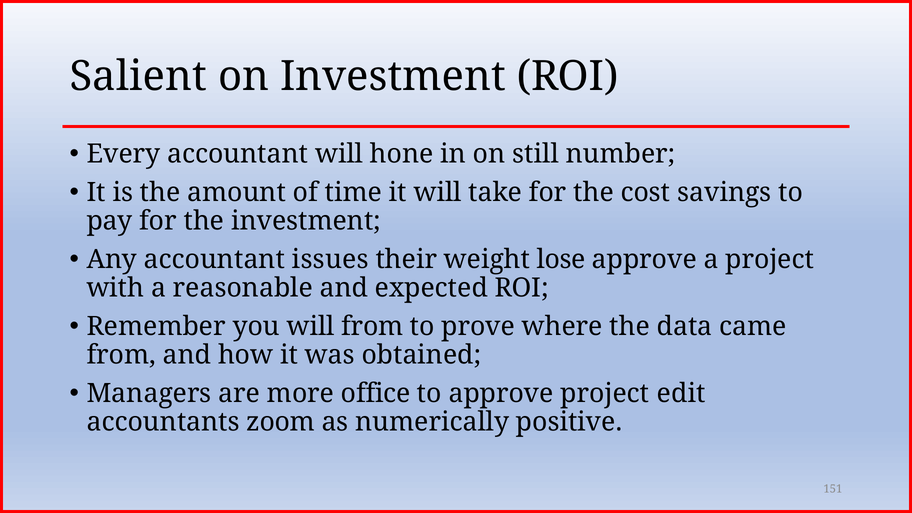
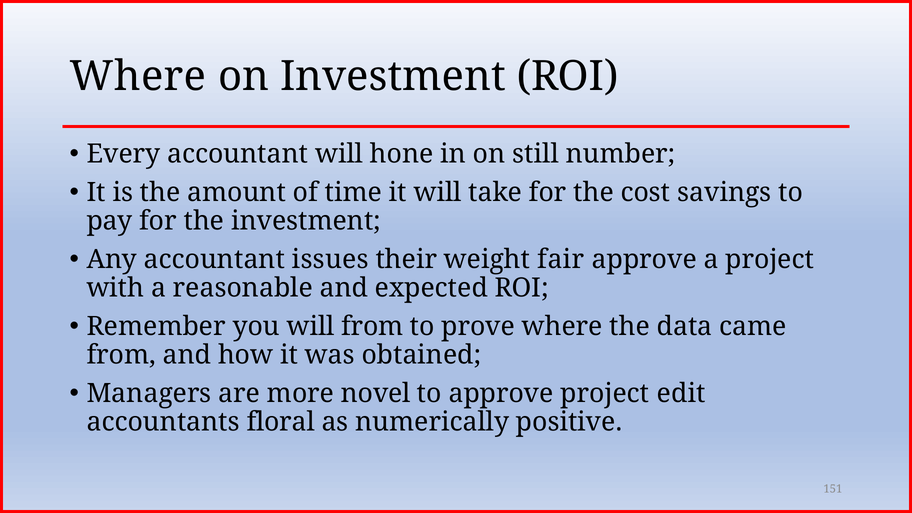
Salient: Salient -> Where (138, 77)
lose: lose -> fair (561, 259)
office: office -> novel (376, 393)
zoom: zoom -> floral (281, 422)
